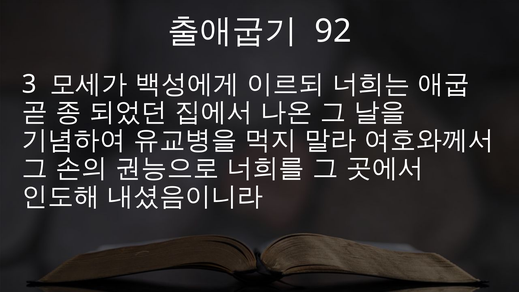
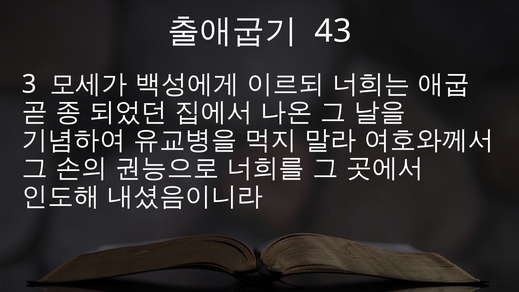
92: 92 -> 43 (333, 31)
